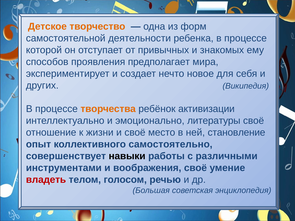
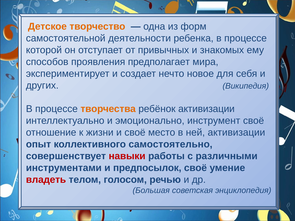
литературы: литературы -> инструмент (214, 121)
ней становление: становление -> активизации (236, 133)
навыки colour: black -> red (127, 156)
воображения: воображения -> предпосылок (147, 168)
